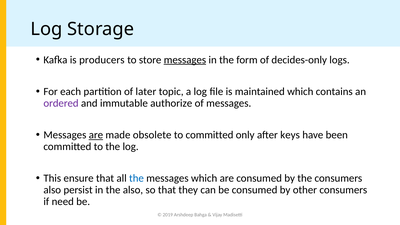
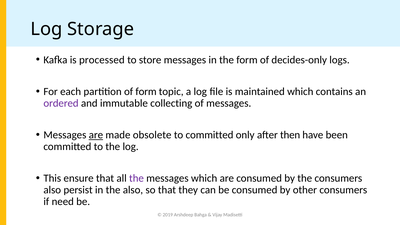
producers: producers -> processed (102, 60)
messages underline: present -> none (185, 60)
of later: later -> form (146, 92)
authorize: authorize -> collecting (171, 103)
keys: keys -> then (290, 135)
the colour: blue -> purple (136, 178)
